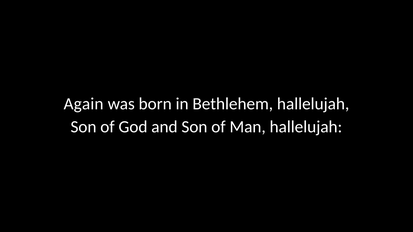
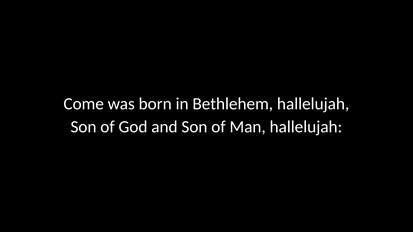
Again: Again -> Come (84, 104)
